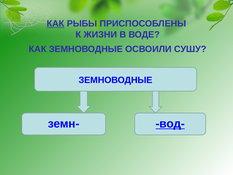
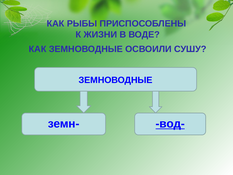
КАК underline: present -> none (56, 24)
